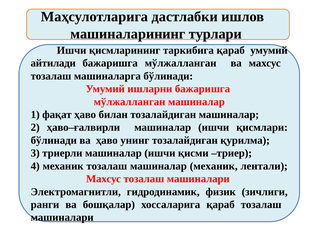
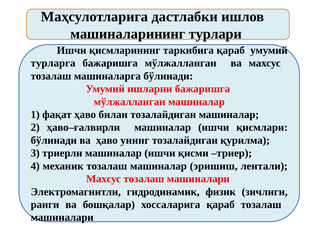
айтилади: айтилади -> турларга (53, 63)
машиналар механик: механик -> эришиш (214, 166)
